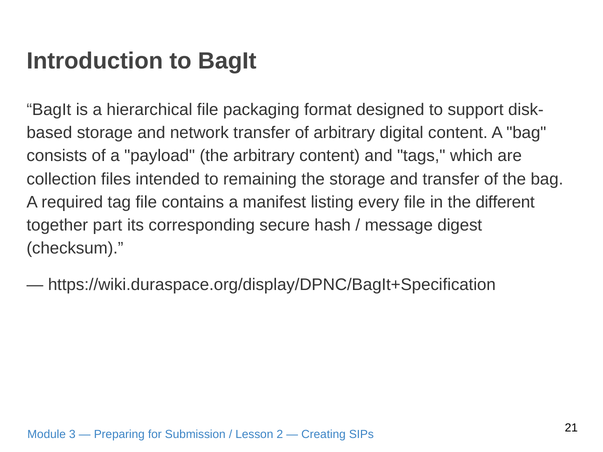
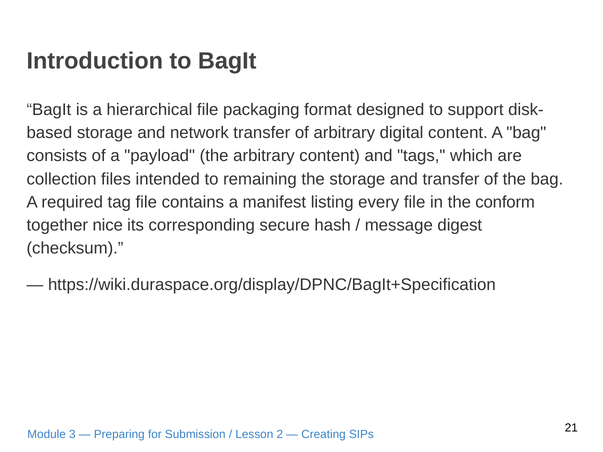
different: different -> conform (505, 202)
part: part -> nice (108, 225)
